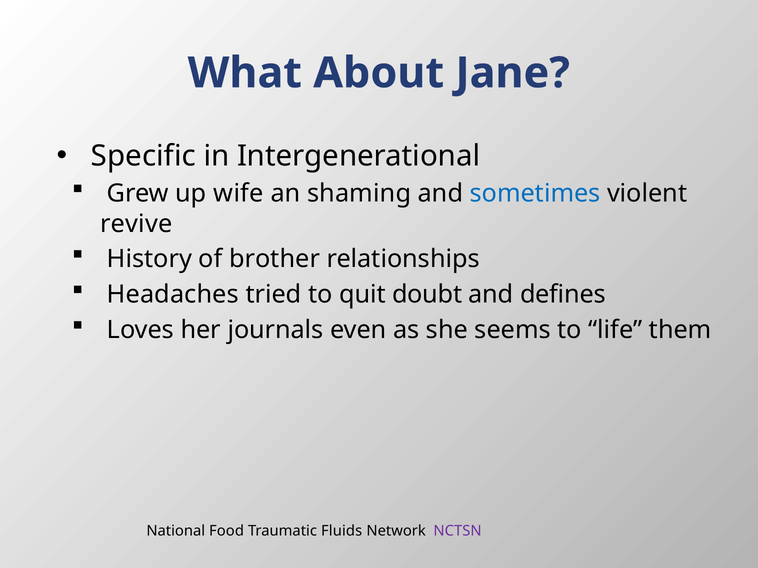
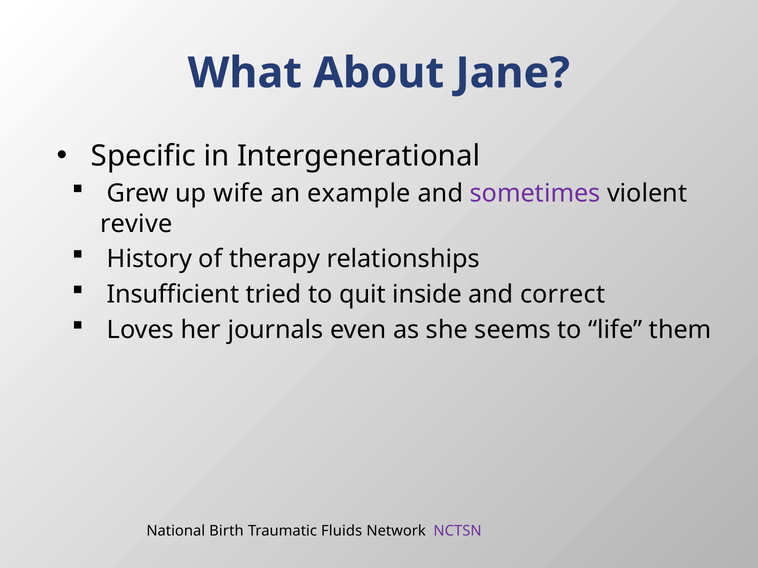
shaming: shaming -> example (359, 194)
sometimes colour: blue -> purple (535, 194)
brother: brother -> therapy (275, 259)
Headaches: Headaches -> Insufficient (173, 295)
doubt: doubt -> inside (427, 295)
defines: defines -> correct (563, 295)
Food: Food -> Birth (226, 532)
